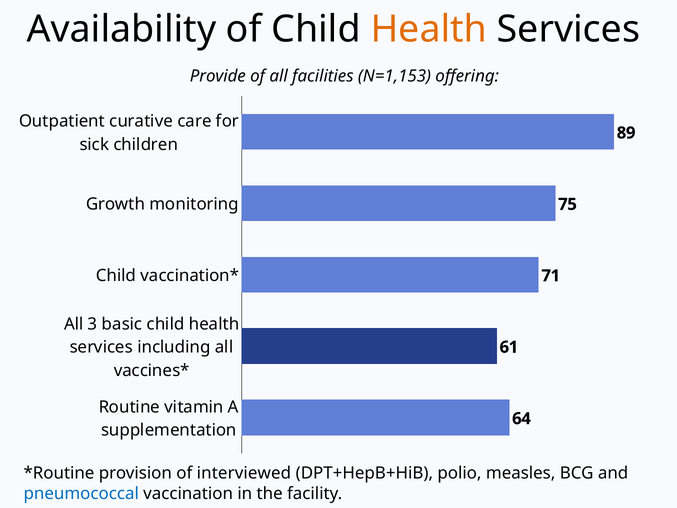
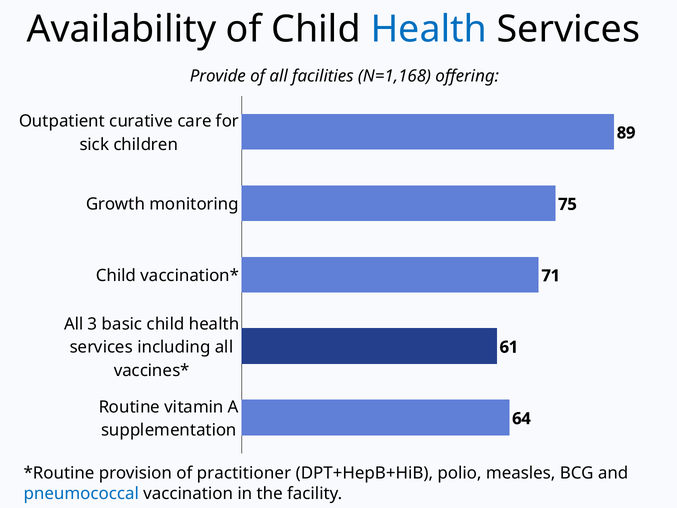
Health colour: orange -> blue (429, 30)
N=1,153: N=1,153 -> N=1,168 (394, 76)
interviewed: interviewed -> practitioner (244, 473)
